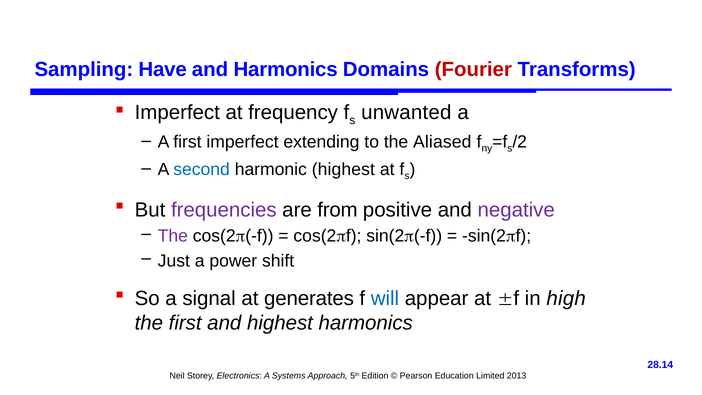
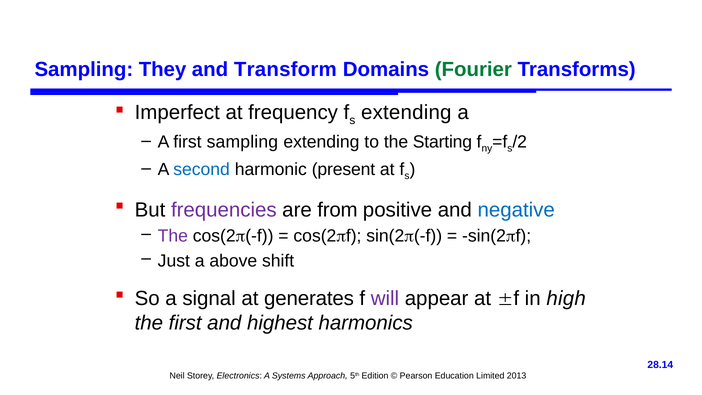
Have: Have -> They (163, 69)
and Harmonics: Harmonics -> Transform (285, 69)
Fourier colour: red -> green (473, 69)
unwanted: unwanted -> extending (406, 112)
first imperfect: imperfect -> sampling (242, 142)
Aliased: Aliased -> Starting (442, 142)
harmonic highest: highest -> present (343, 169)
negative colour: purple -> blue (516, 210)
power: power -> above (233, 261)
will colour: blue -> purple (385, 299)
